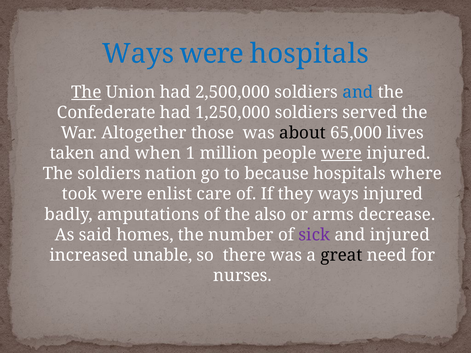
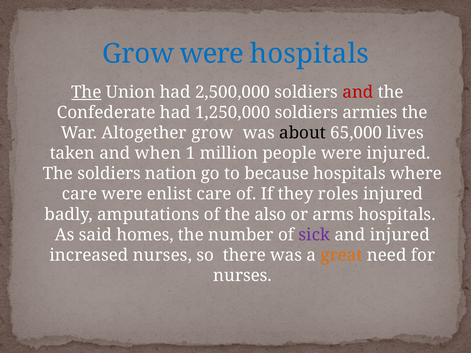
Ways: Ways -> Grow (138, 54)
and colour: blue -> red (358, 92)
served: served -> armies (370, 113)
Altogether those: those -> grow (212, 133)
were underline: present -> none (342, 153)
took: took -> care (79, 194)
they ways: ways -> roles (338, 194)
arms decrease: decrease -> hospitals (397, 215)
increased unable: unable -> nurses (162, 255)
great colour: black -> orange (342, 255)
